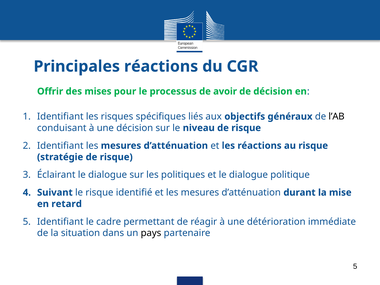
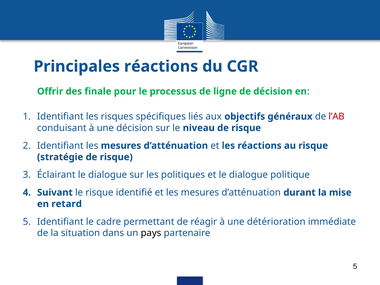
mises: mises -> finale (98, 91)
avoir: avoir -> ligne (225, 91)
l’AB colour: black -> red (336, 117)
